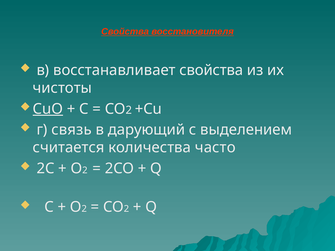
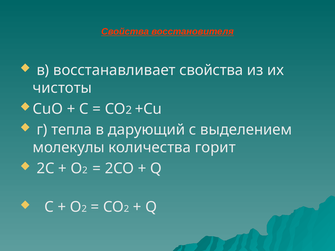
CuO underline: present -> none (48, 109)
связь: связь -> тепла (72, 130)
считается: считается -> молекулы (69, 148)
часто: часто -> горит (215, 148)
